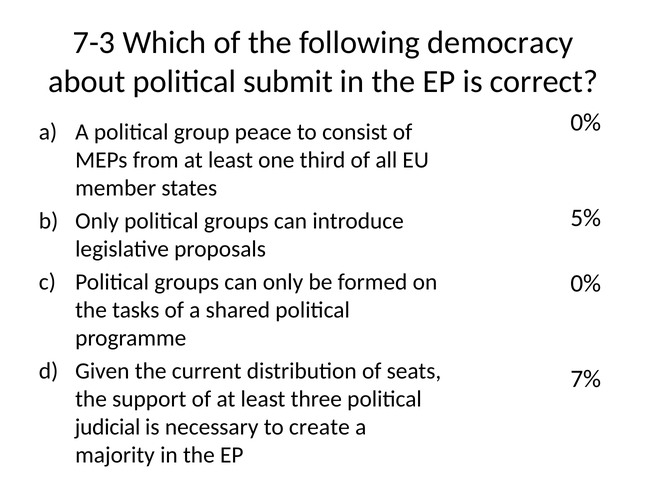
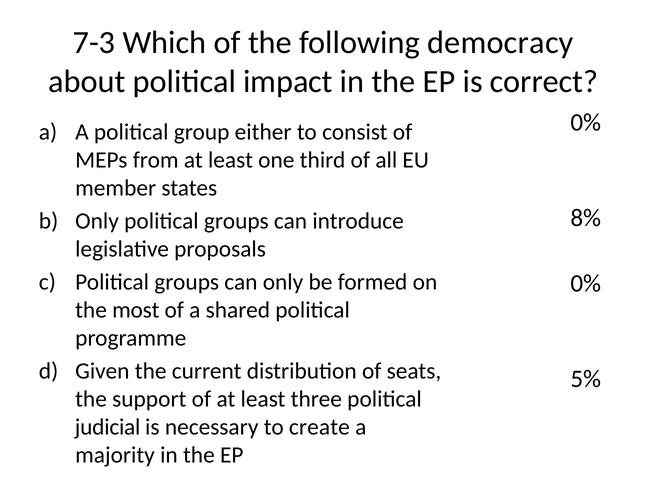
submit: submit -> impact (288, 82)
peace: peace -> either (263, 132)
5%: 5% -> 8% (586, 218)
tasks: tasks -> most (136, 310)
7%: 7% -> 5% (586, 379)
